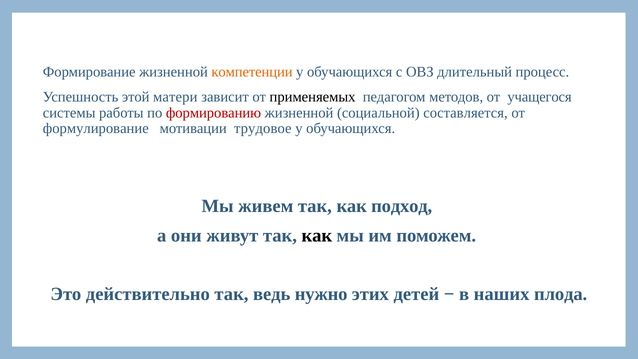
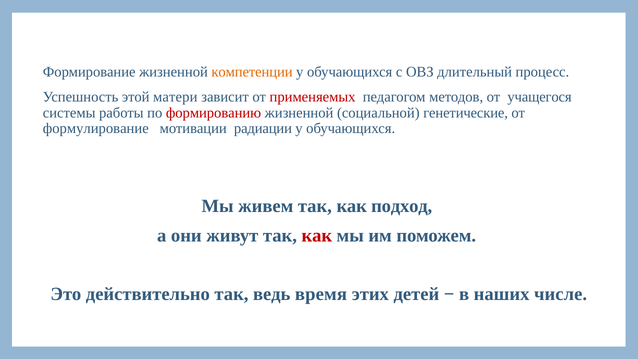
применяемых colour: black -> red (313, 97)
составляется: составляется -> генетические (466, 113)
трудовое: трудовое -> радиации (263, 129)
как colour: black -> red (317, 235)
нужно: нужно -> время (321, 294)
плода: плода -> числе (561, 294)
